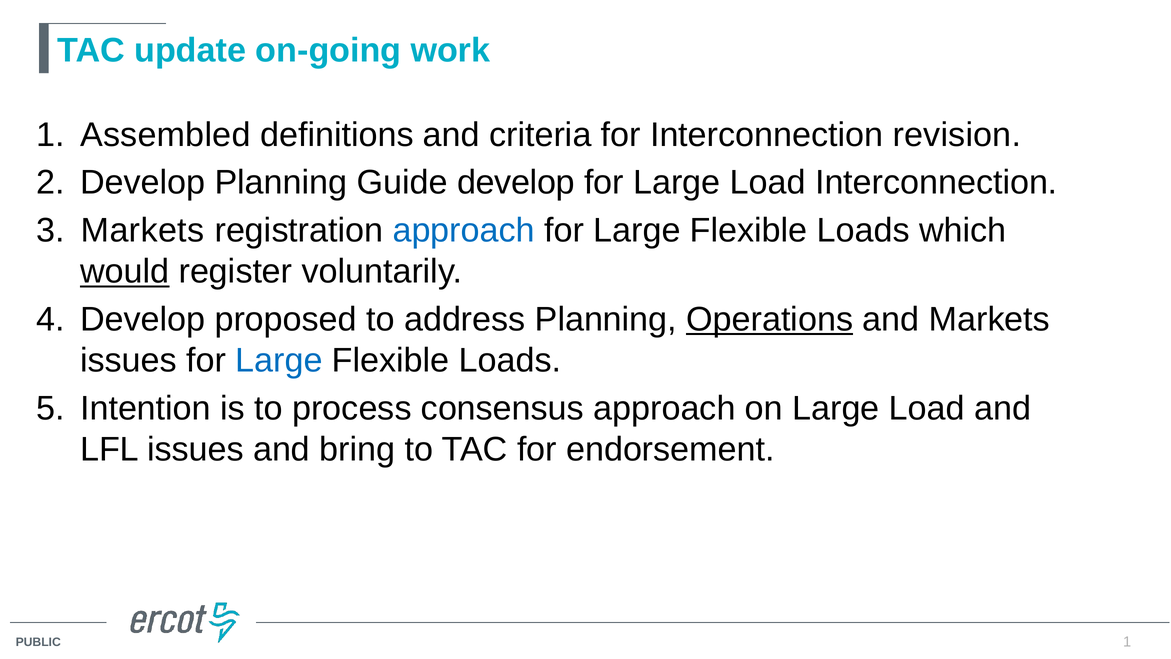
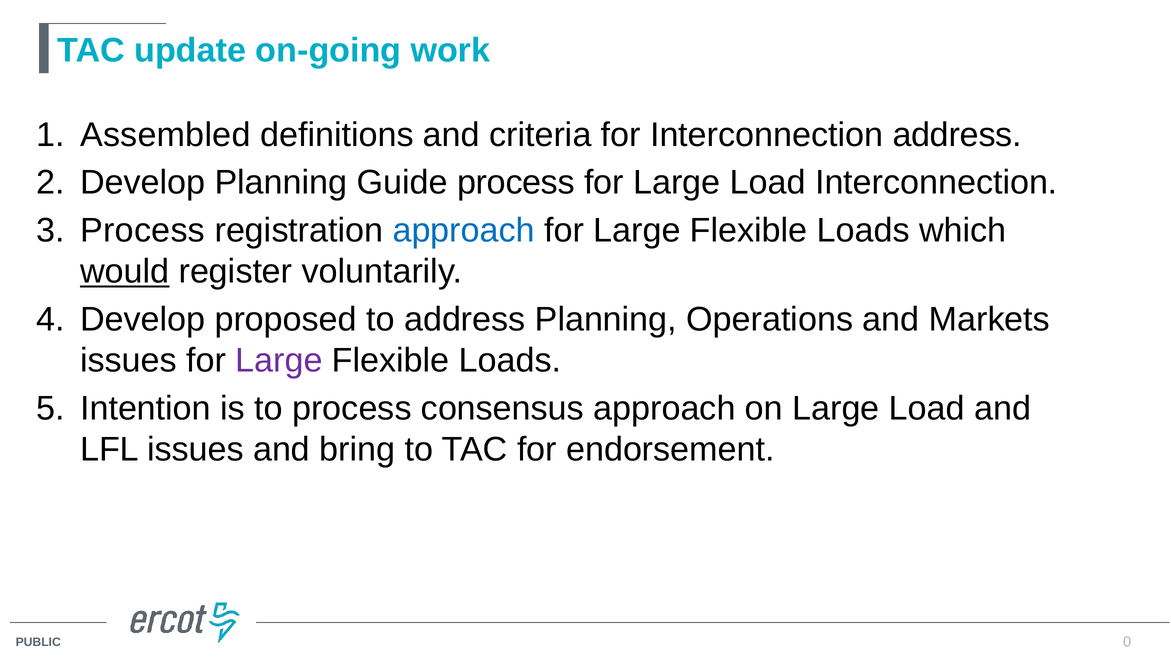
Interconnection revision: revision -> address (957, 135)
Guide develop: develop -> process (516, 183)
3 Markets: Markets -> Process (143, 230)
Operations underline: present -> none (770, 319)
Large colour: blue -> purple (279, 360)
1: 1 -> 0 (1127, 642)
